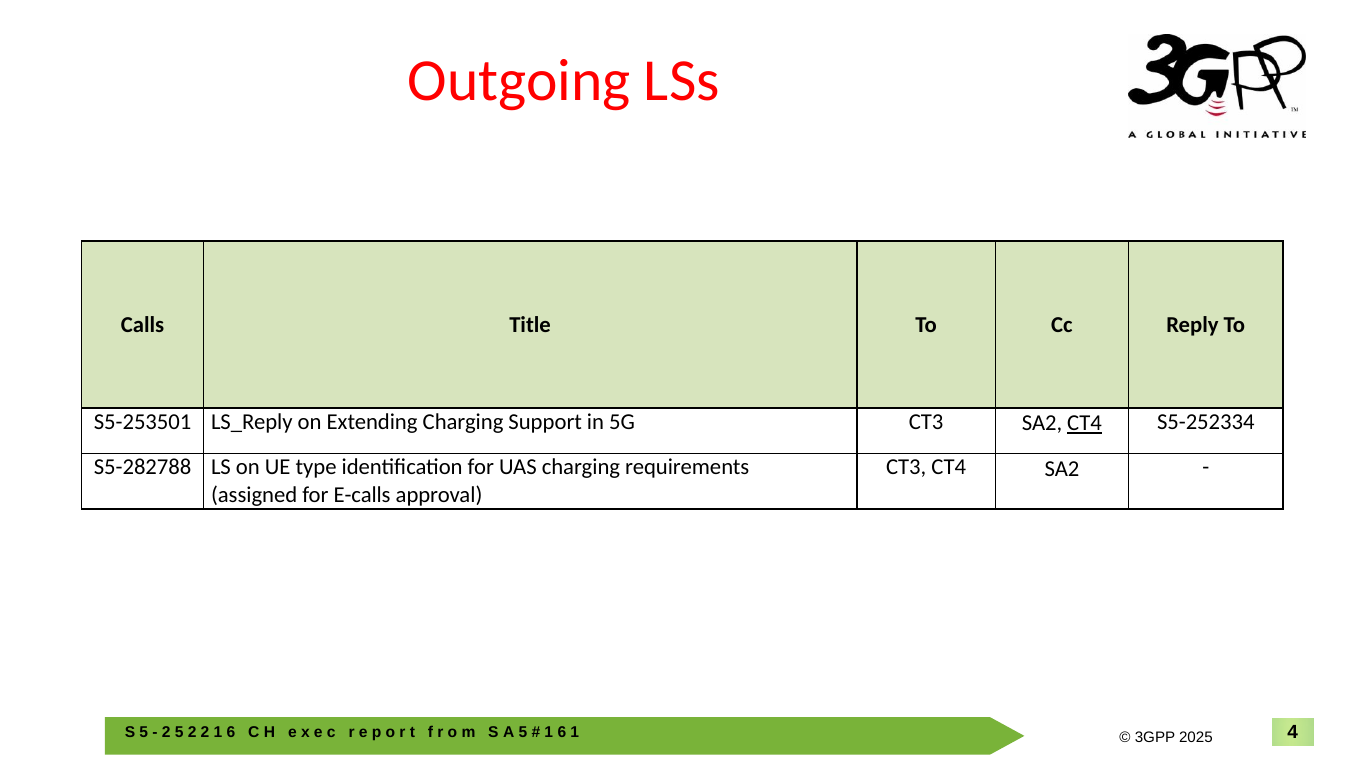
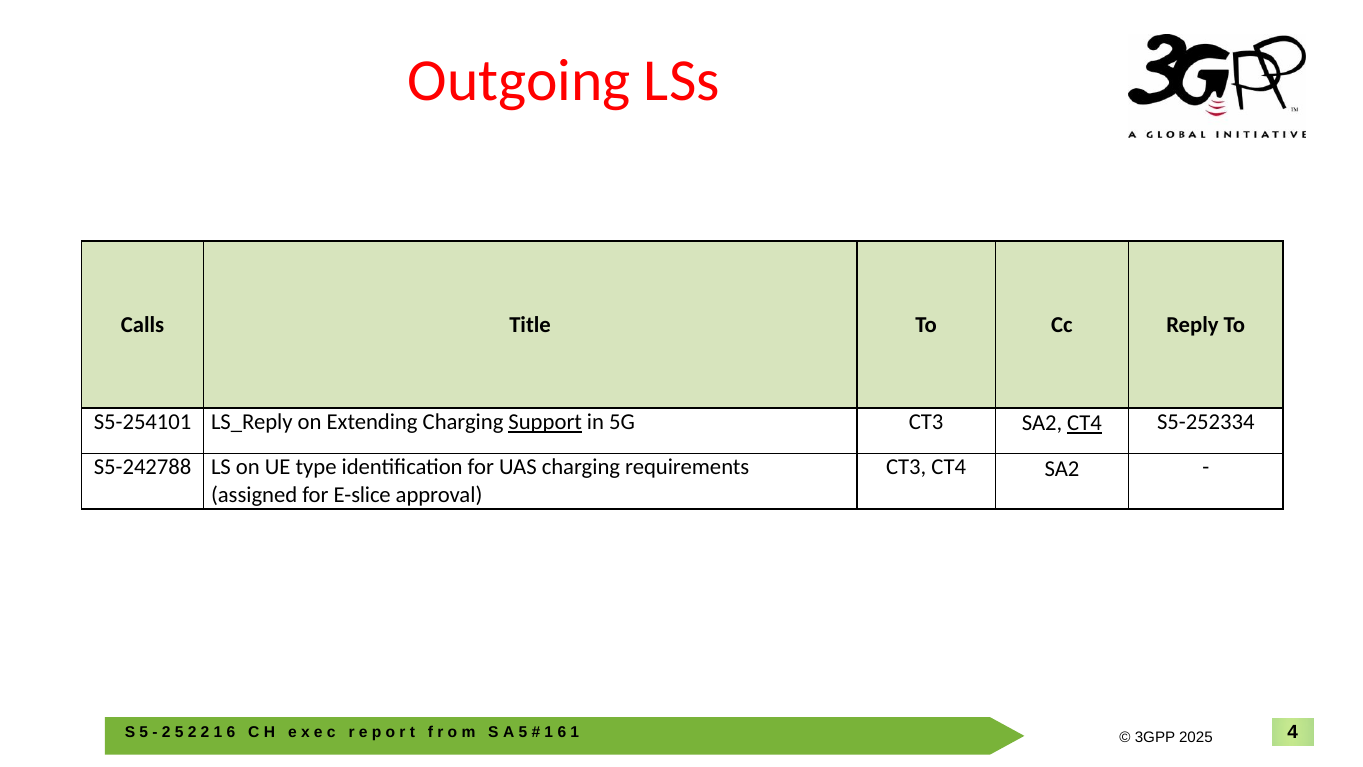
S5-253501: S5-253501 -> S5-254101 (143, 422)
Support underline: none -> present (545, 422)
S5-282788: S5-282788 -> S5-242788 (143, 467)
E-calls: E-calls -> E-slice (362, 495)
